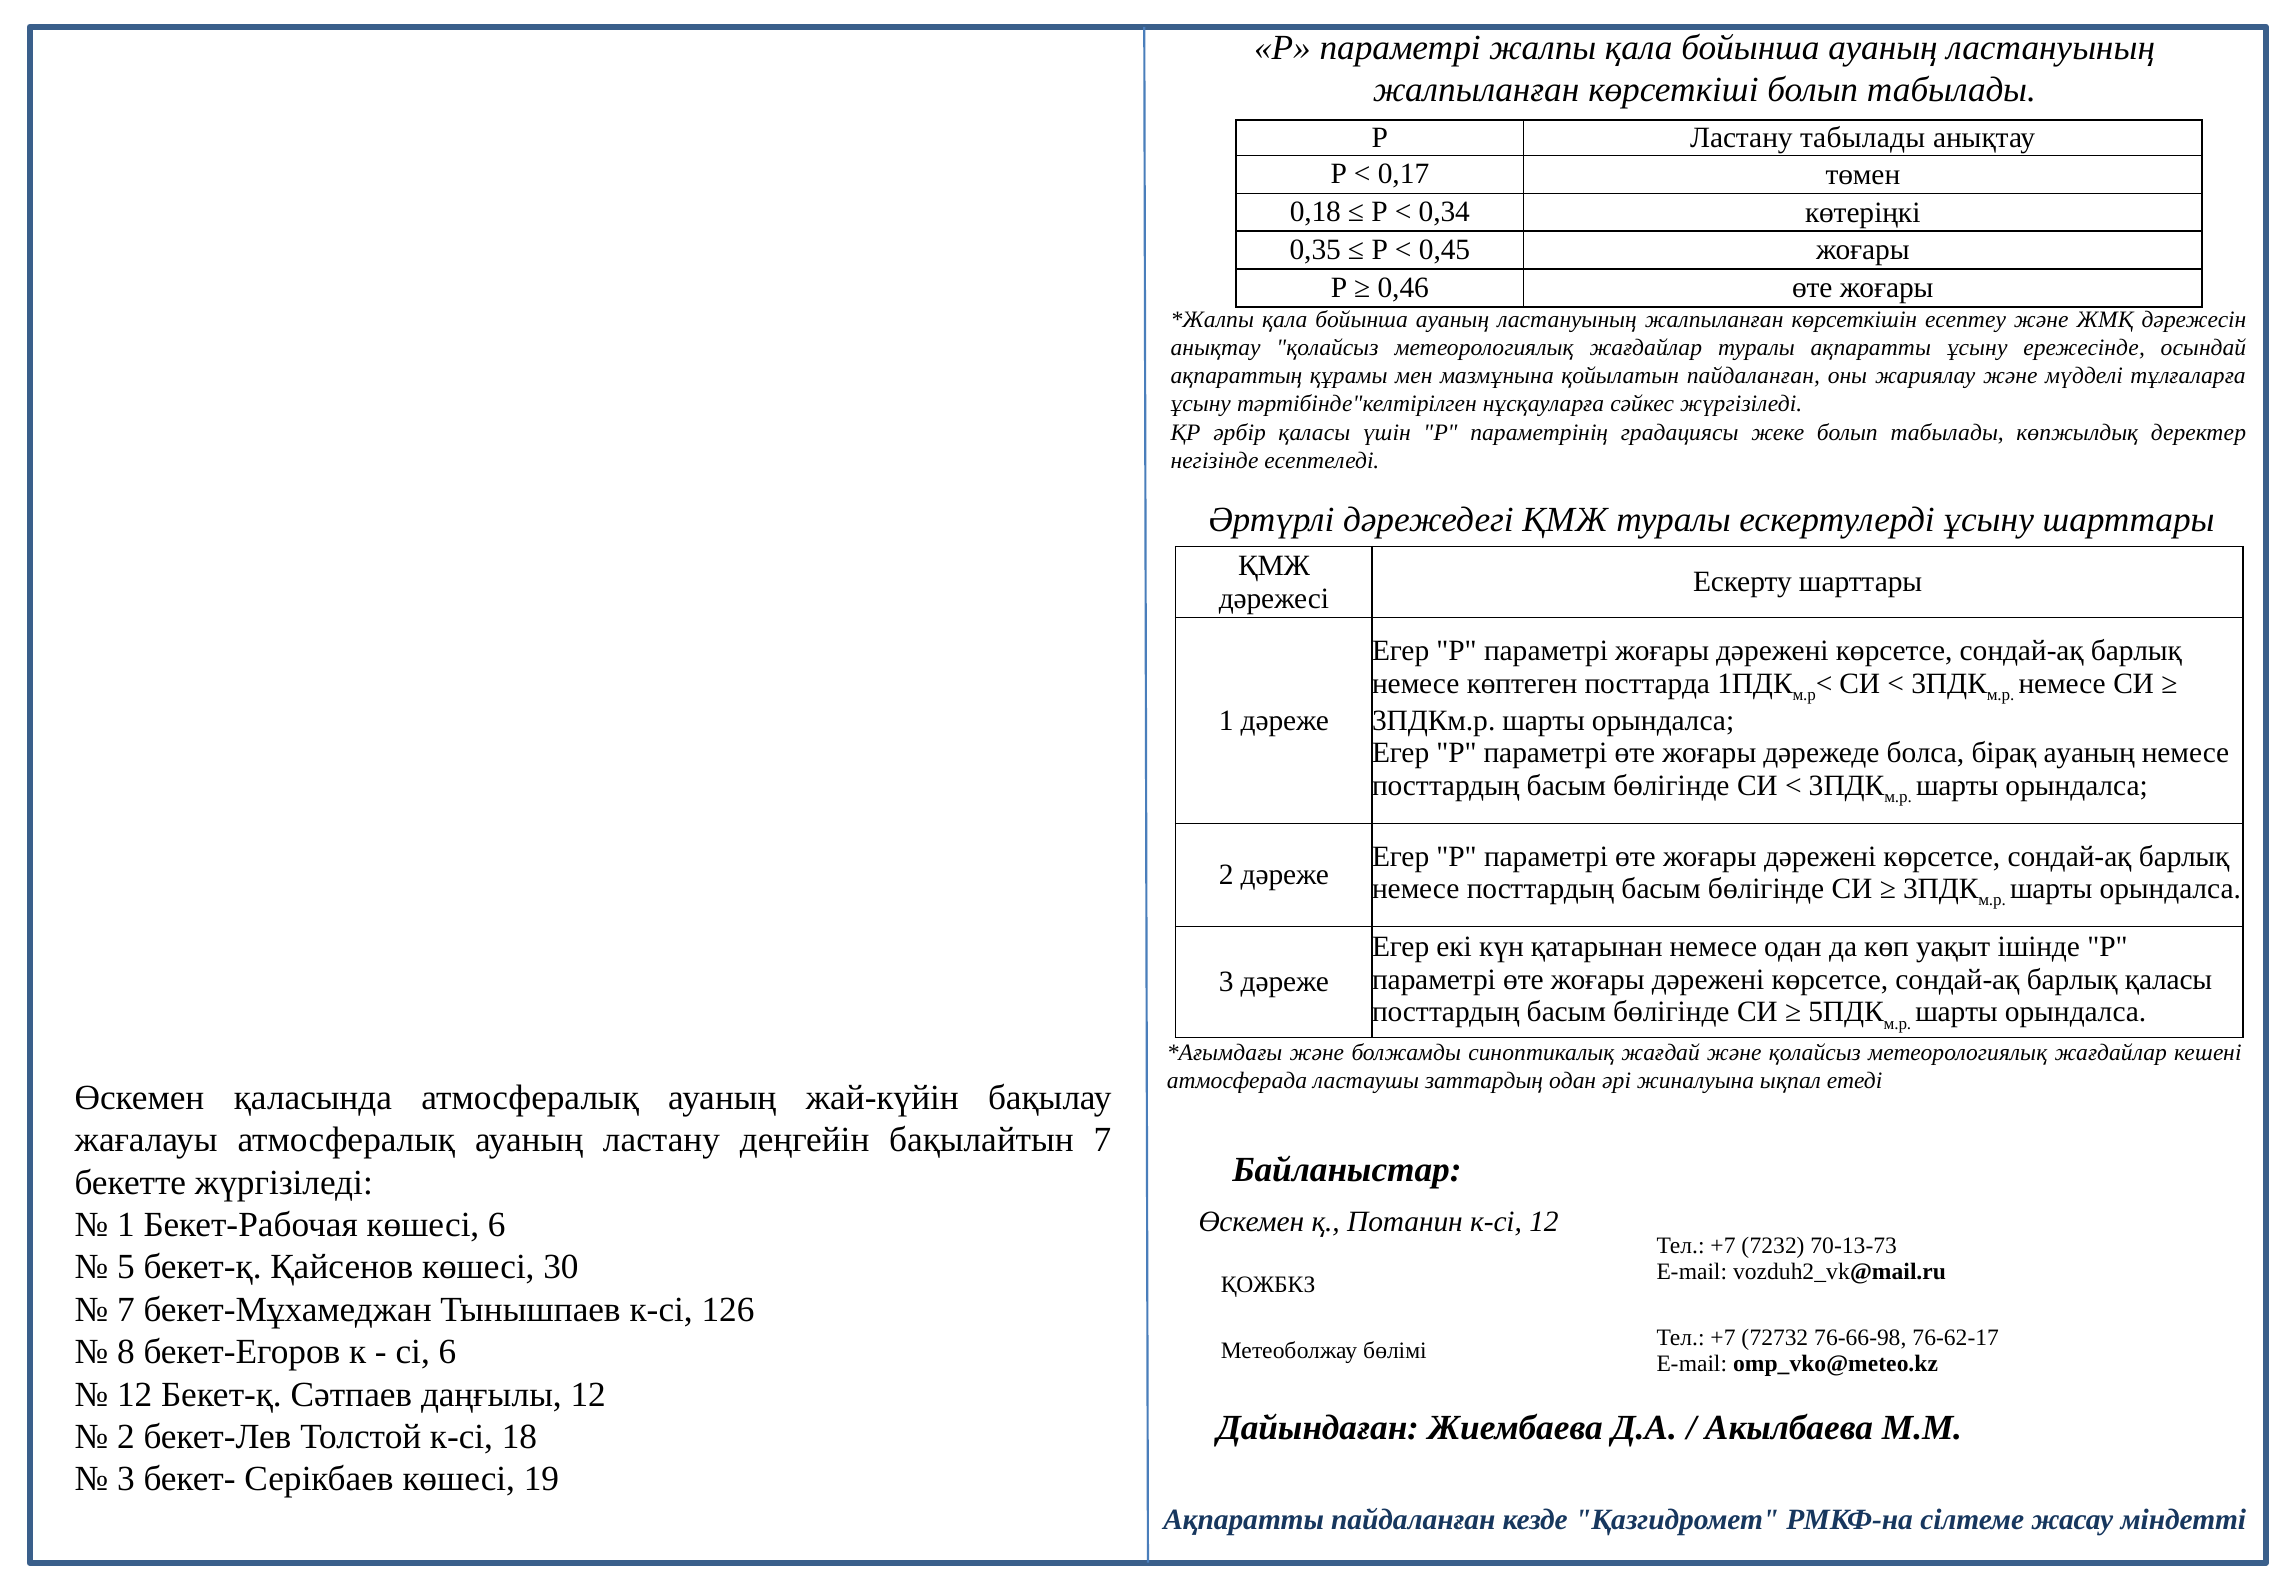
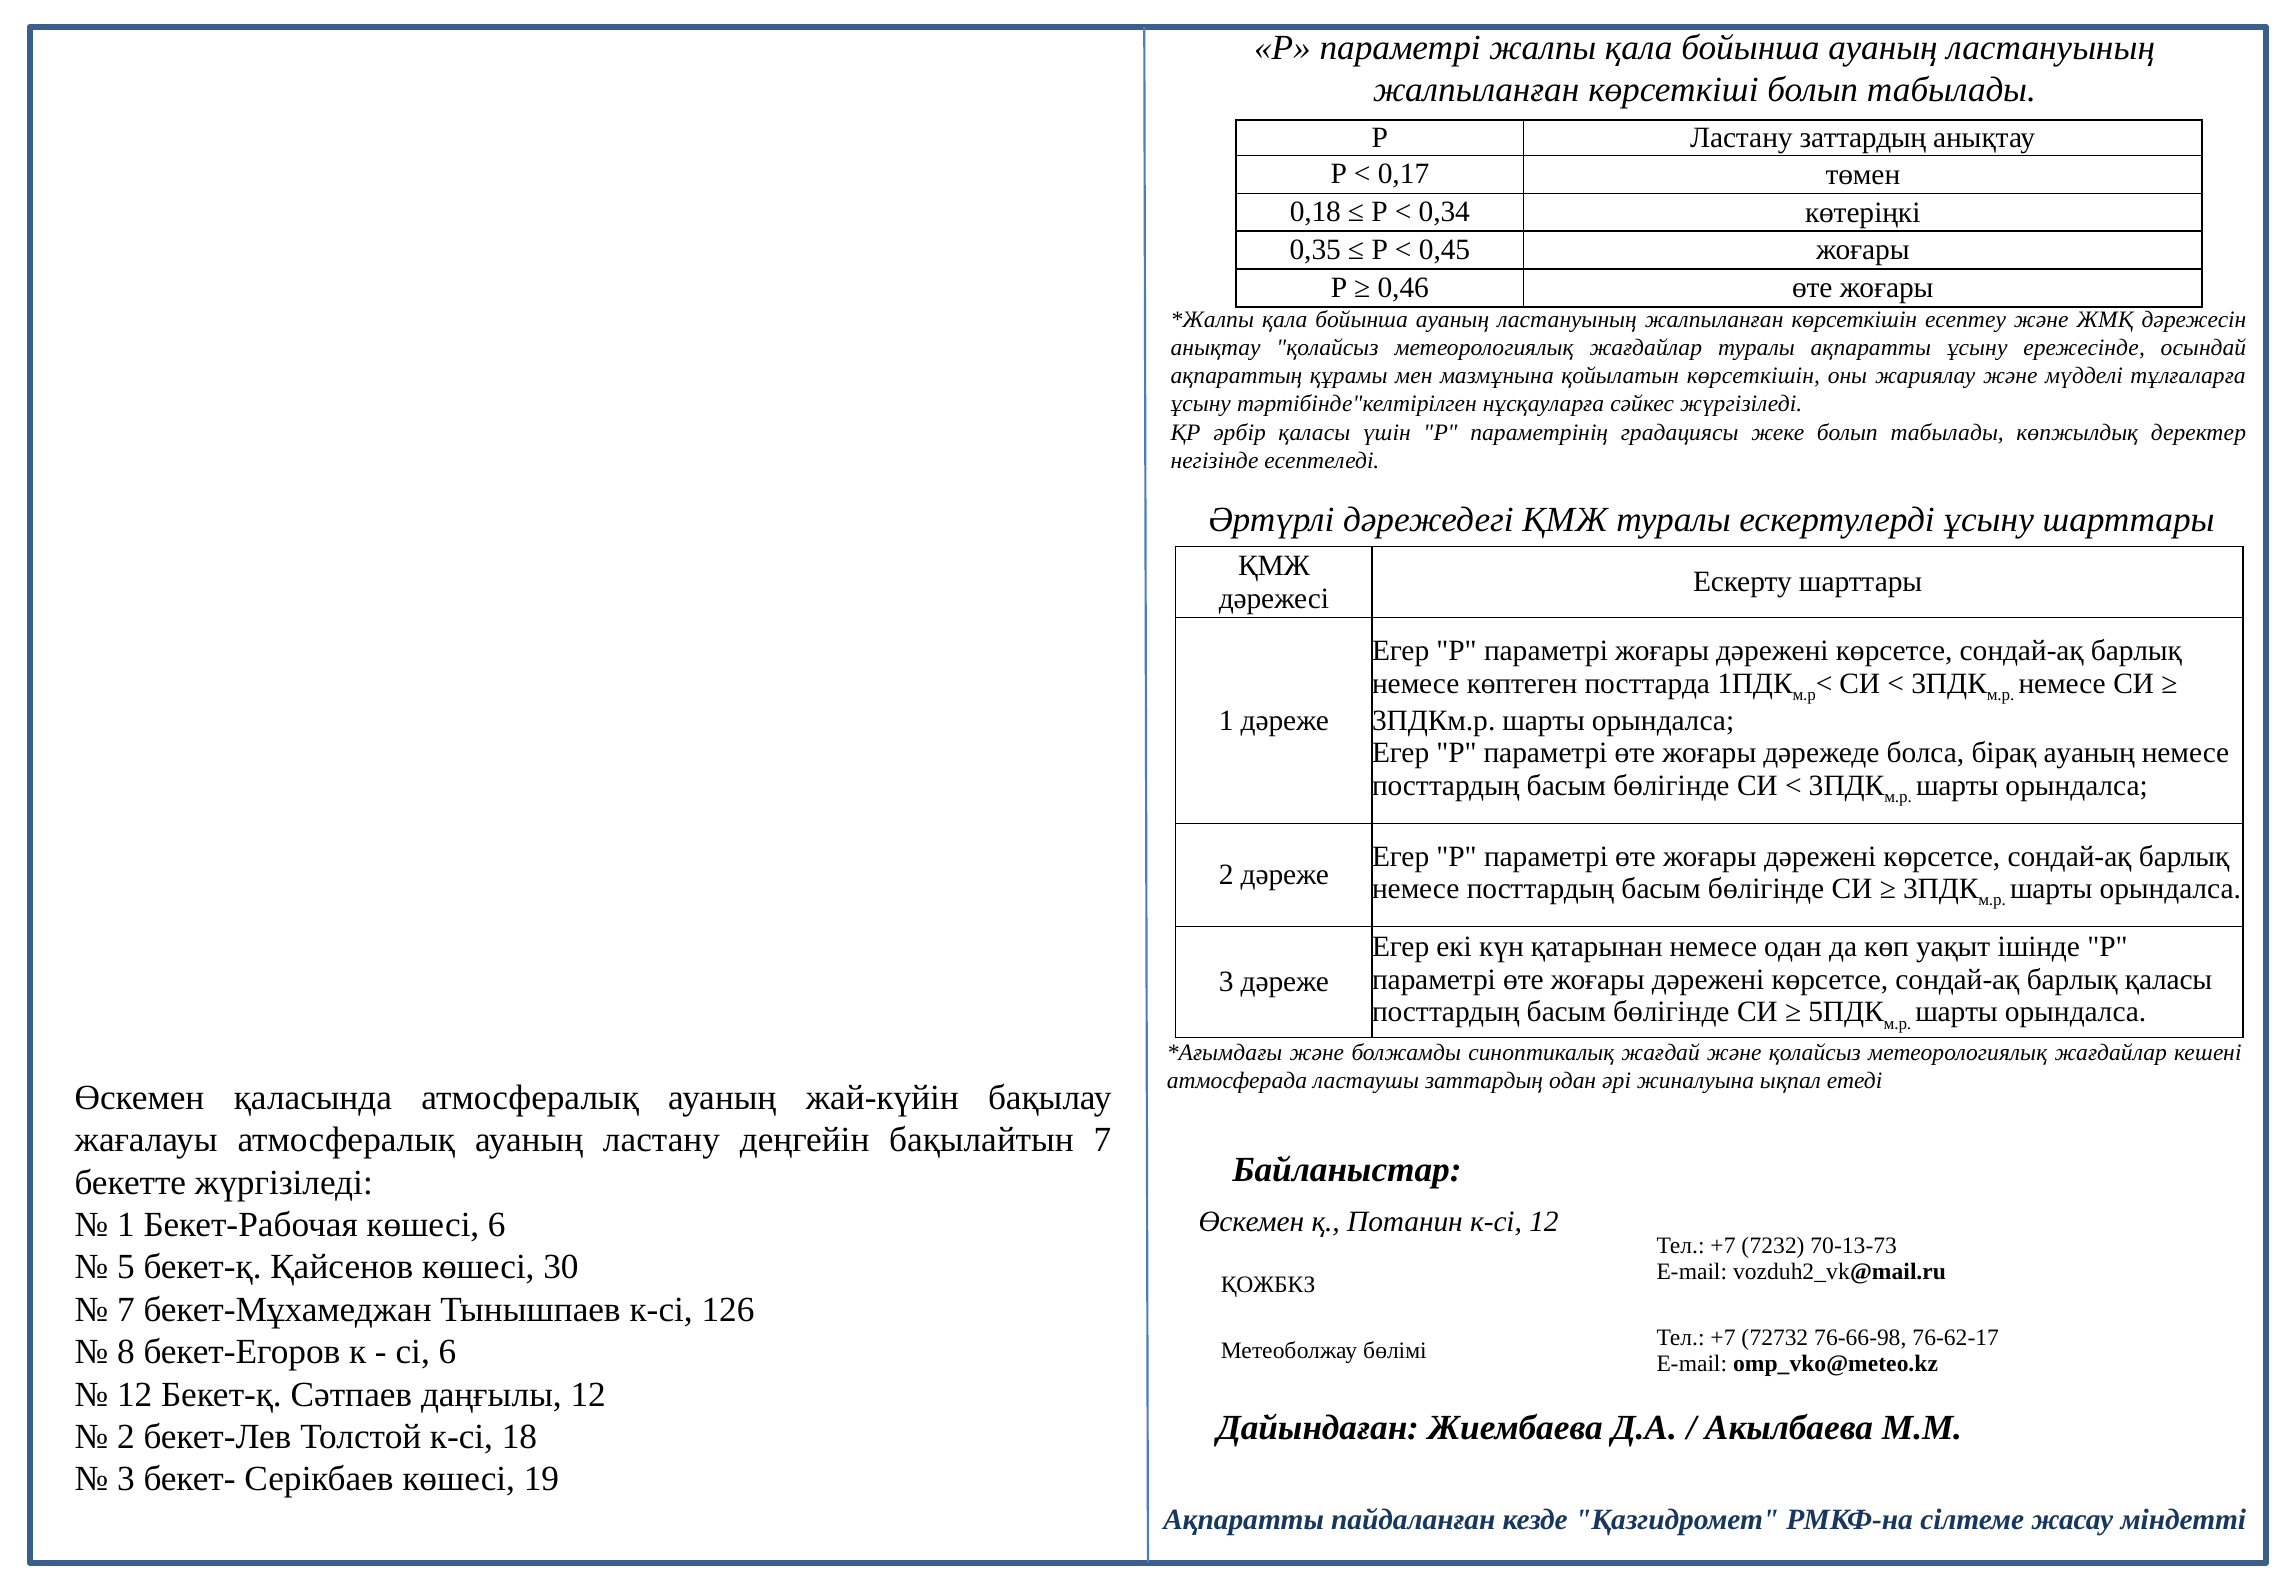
Ластану табылады: табылады -> заттардың (1863, 138)
қойылатын пайдаланған: пайдаланған -> көрсеткішін (1753, 376)
